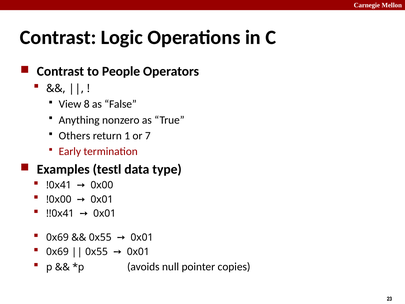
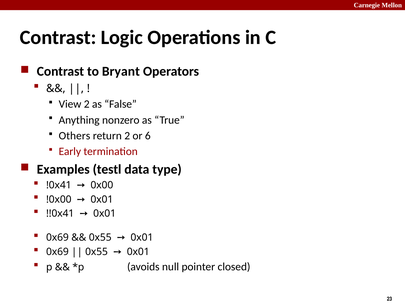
People: People -> Bryant (121, 71)
View 8: 8 -> 2 (87, 104)
return 1: 1 -> 2 (127, 136)
7: 7 -> 6 (148, 136)
copies: copies -> closed (234, 267)
